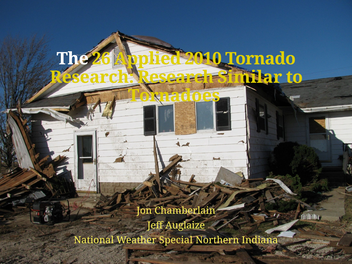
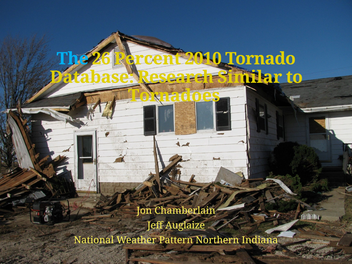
The colour: white -> light blue (73, 59)
Applied: Applied -> Percent (148, 59)
Research: Research -> Database (92, 77)
Special: Special -> Pattern (176, 240)
